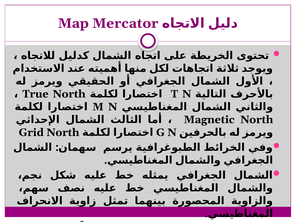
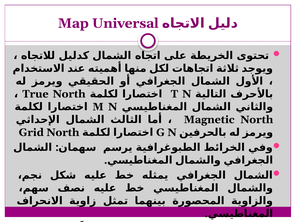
Mercator: Mercator -> Universal (125, 23)
